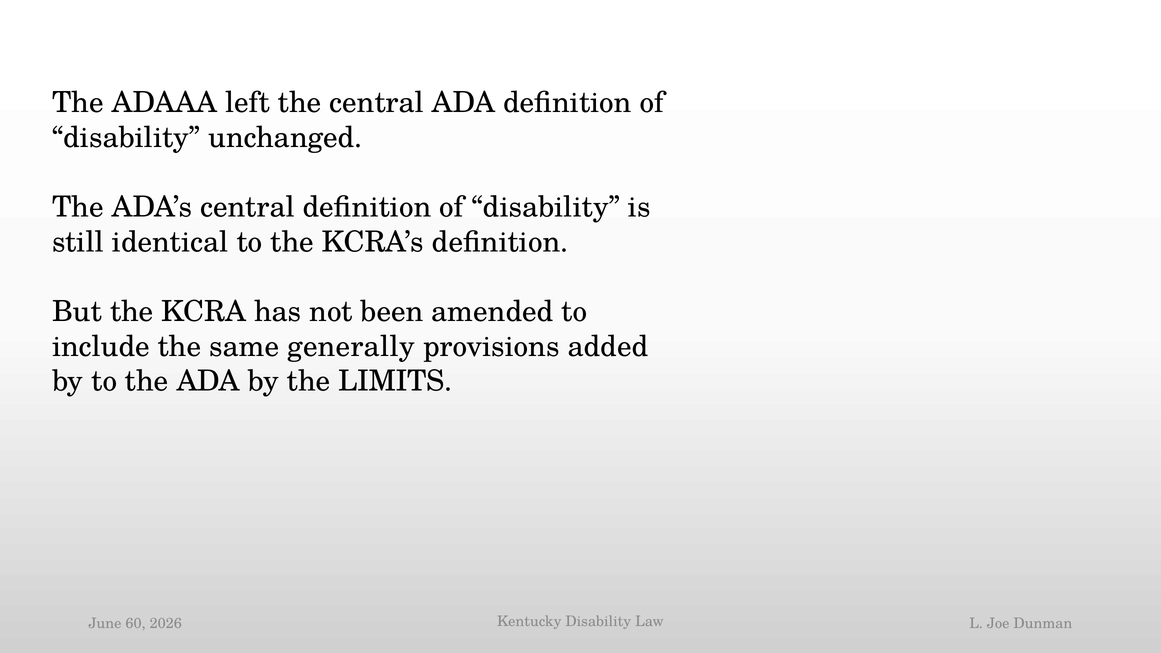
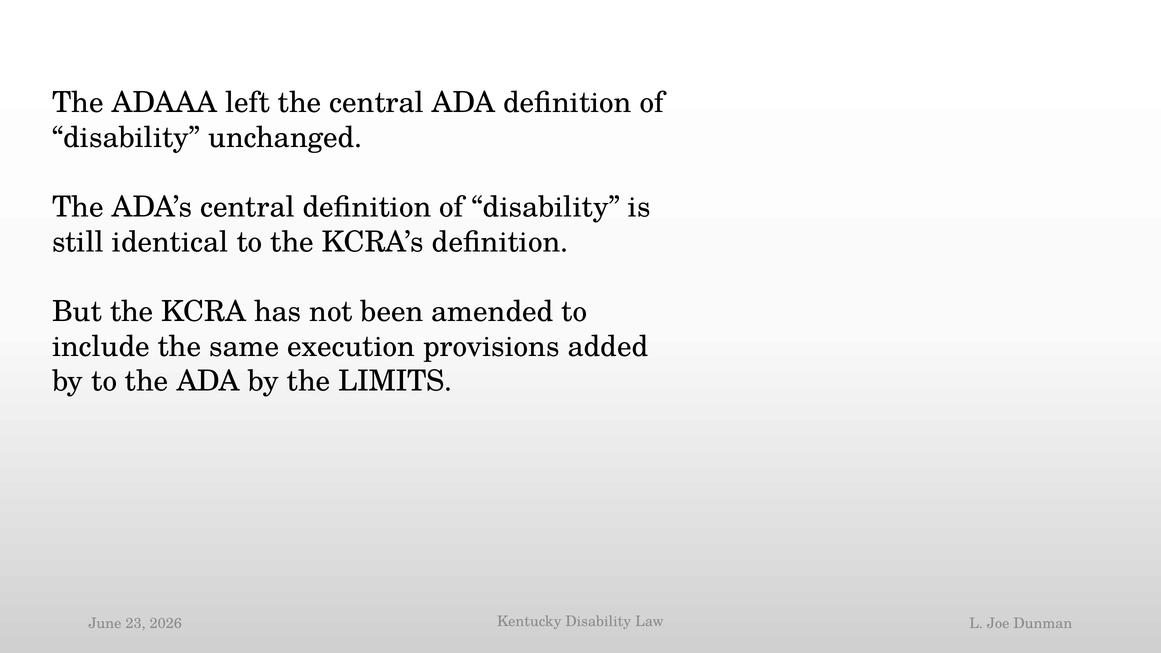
generally: generally -> execution (351, 347)
60: 60 -> 23 (136, 624)
